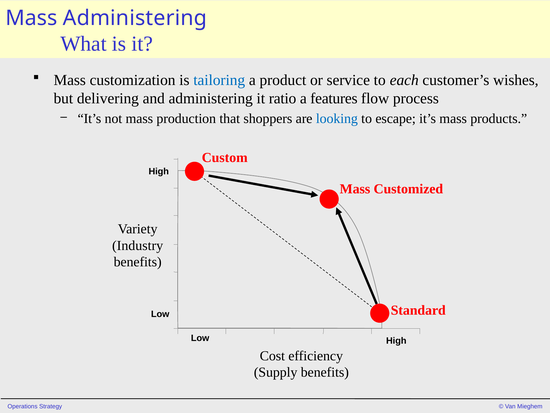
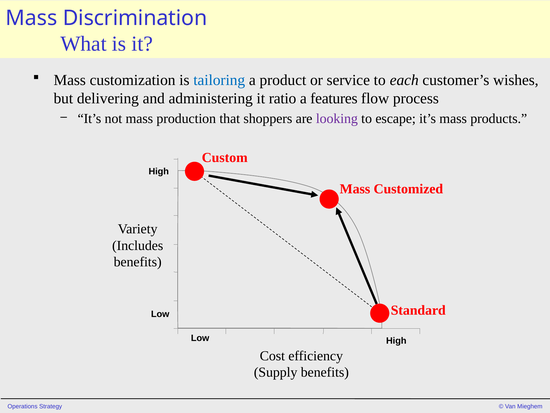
Mass Administering: Administering -> Discrimination (135, 18)
looking colour: blue -> purple (337, 118)
Industry: Industry -> Includes (138, 245)
